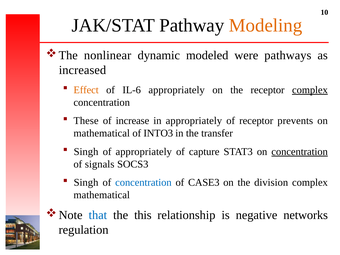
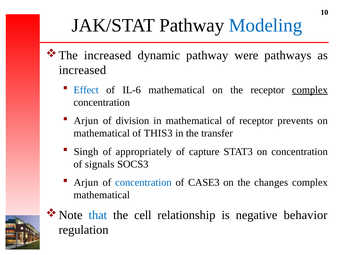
Modeling colour: orange -> blue (266, 25)
nonlinear: nonlinear -> increased (108, 55)
dynamic modeled: modeled -> pathway (207, 55)
Effect colour: orange -> blue (86, 90)
IL-6 appropriately: appropriately -> mathematical (177, 90)
These: These -> Arjun (86, 121)
increase: increase -> division (132, 121)
in appropriately: appropriately -> mathematical (194, 121)
INTO3: INTO3 -> THIS3 (158, 133)
concentration underline: present -> none (300, 152)
Singh: Singh -> Arjun (86, 183)
division: division -> changes (271, 183)
this: this -> cell (143, 215)
networks: networks -> behavior (306, 215)
